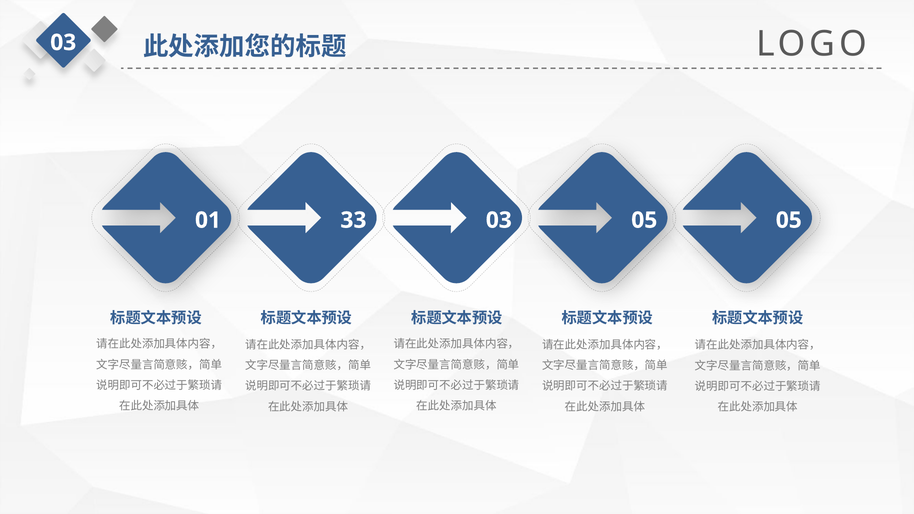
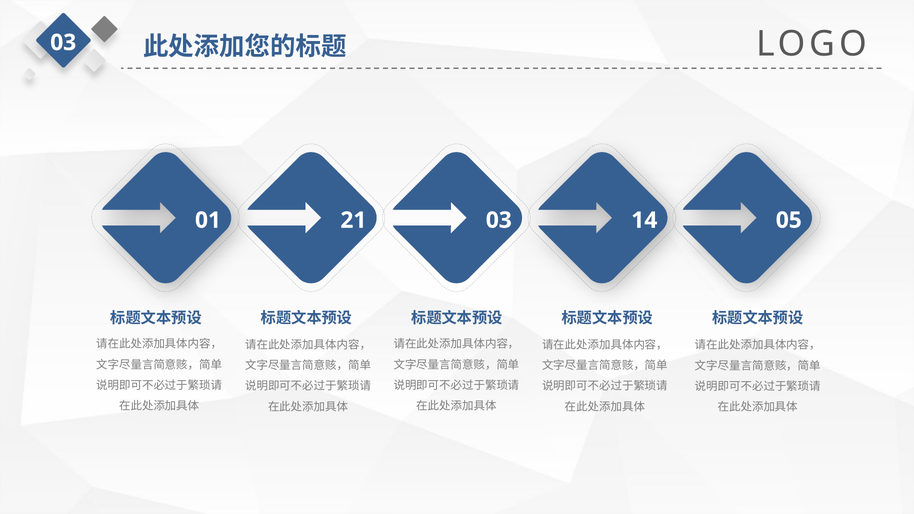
33: 33 -> 21 (353, 220)
03 05: 05 -> 14 (644, 220)
